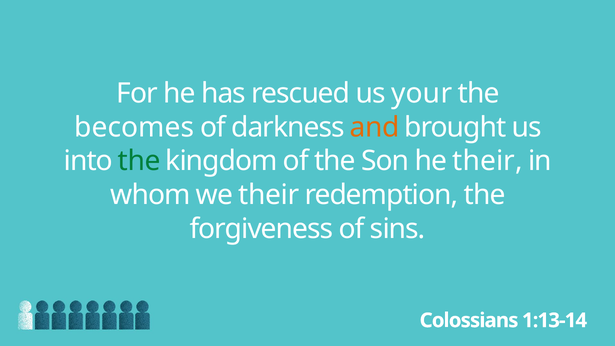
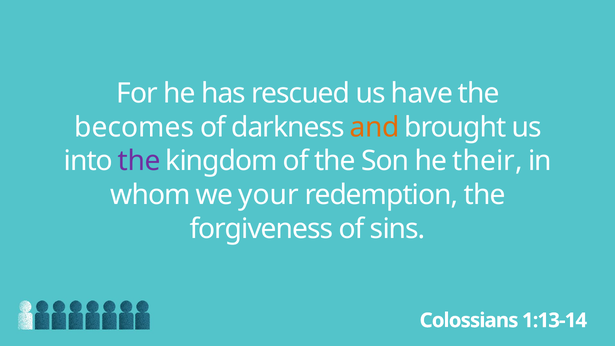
your: your -> have (422, 93)
the colour: green -> purple (139, 161)
we their: their -> your (269, 195)
